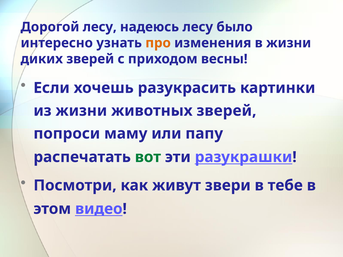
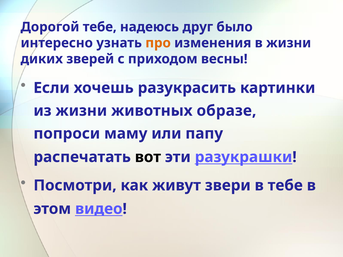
Дорогой лесу: лесу -> тебе (100, 27)
надеюсь лесу: лесу -> друг (198, 27)
животных зверей: зверей -> образе (226, 111)
вот colour: green -> black (148, 157)
